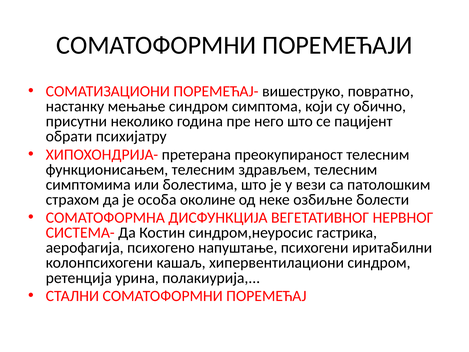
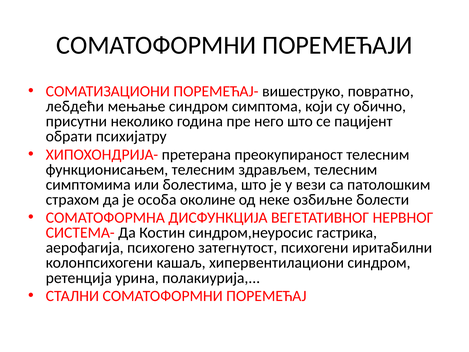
настанку: настанку -> лебдећи (75, 106)
напуштање: напуштање -> затегнутост (238, 248)
